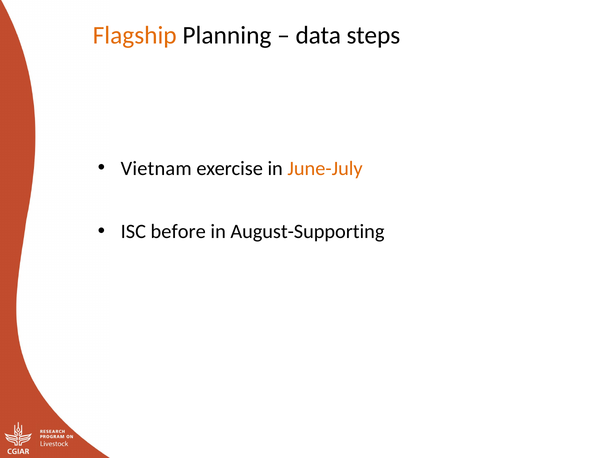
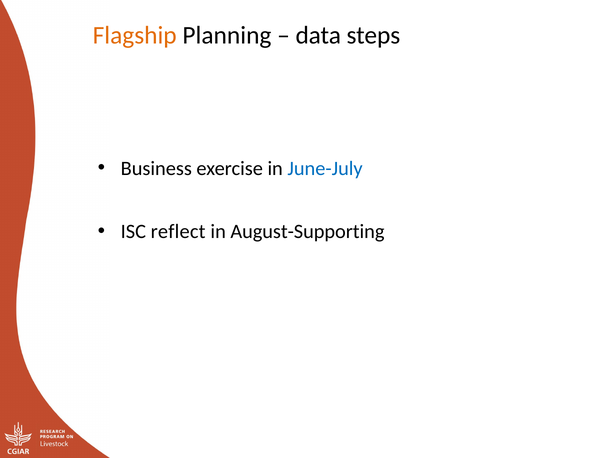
Vietnam: Vietnam -> Business (156, 168)
June-July colour: orange -> blue (325, 168)
before: before -> reflect (178, 232)
